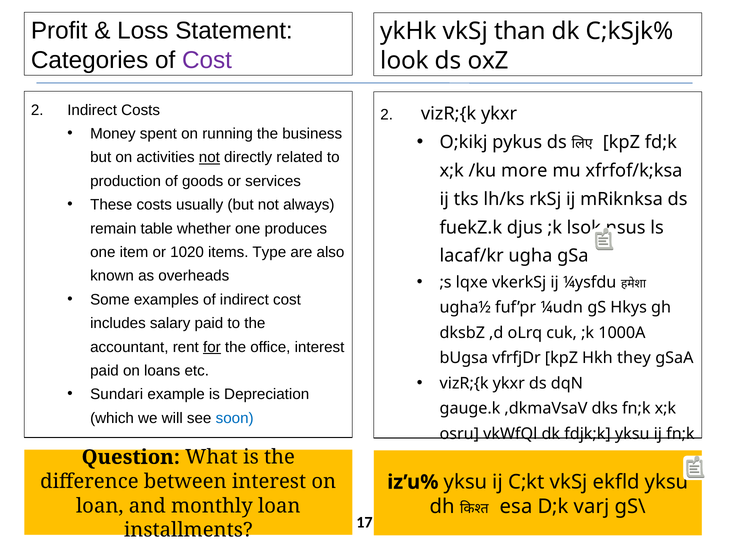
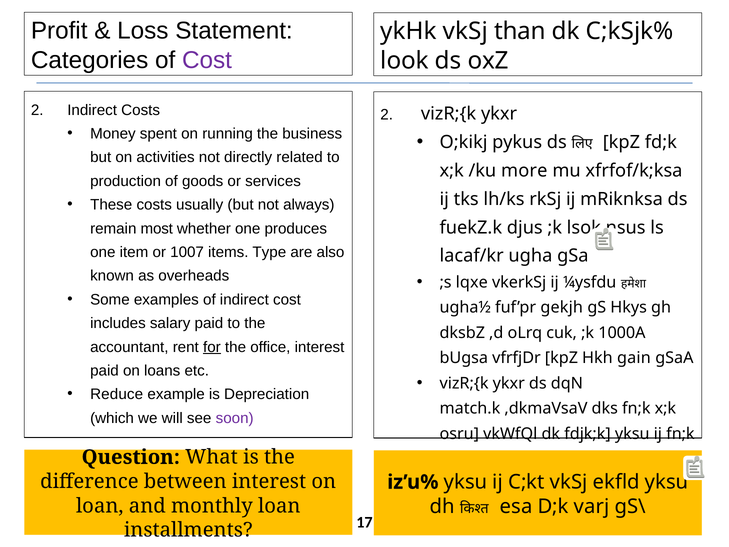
not underline: present -> none (209, 157)
table: table -> most (157, 228)
1020: 1020 -> 1007 (187, 252)
¼udn: ¼udn -> gekjh (562, 307)
they: they -> gain (634, 358)
Sundari: Sundari -> Reduce (117, 394)
gauge.k: gauge.k -> match.k (470, 408)
soon colour: blue -> purple (235, 418)
